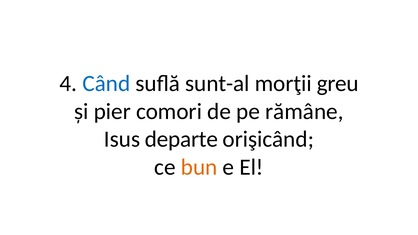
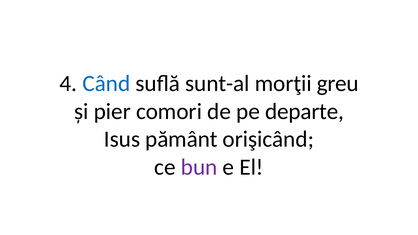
rămâne: rămâne -> departe (305, 112)
departe: departe -> pământ (181, 139)
bun colour: orange -> purple (199, 167)
